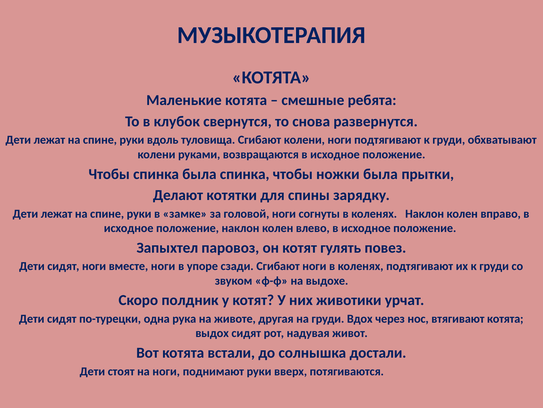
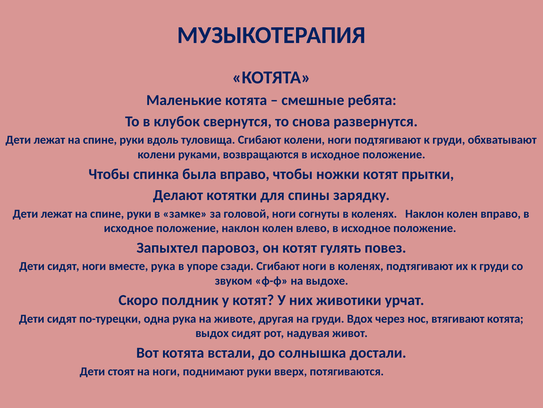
была спинка: спинка -> вправо (245, 174)
ножки была: была -> котят (380, 174)
вместе ноги: ноги -> рука (163, 266)
